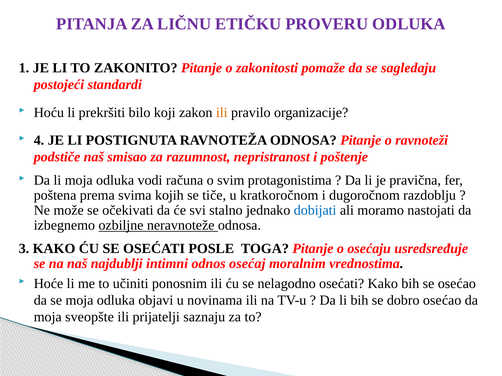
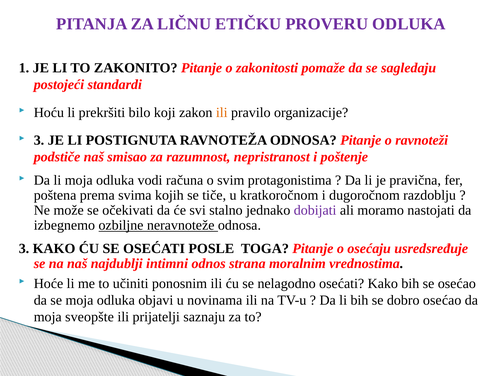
4: 4 -> 3 (39, 140)
dobijati colour: blue -> purple (315, 211)
osećaj: osećaj -> strana (247, 264)
